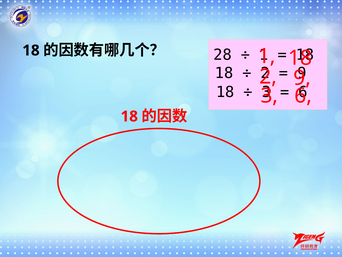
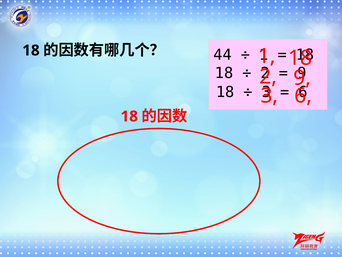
28: 28 -> 44 (223, 55)
